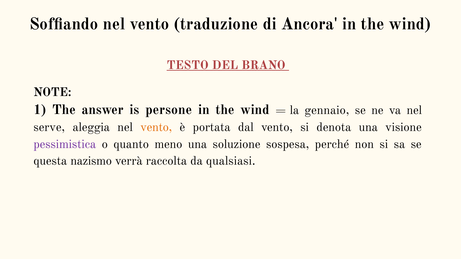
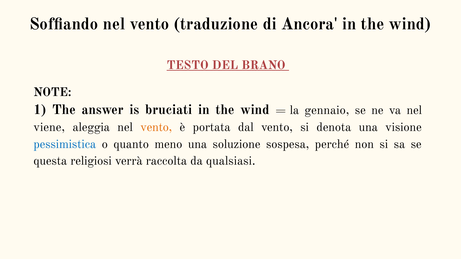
persone: persone -> bruciati (169, 110)
serve: serve -> viene (49, 127)
pessimistica colour: purple -> blue (65, 144)
nazismo: nazismo -> religiosi (91, 161)
